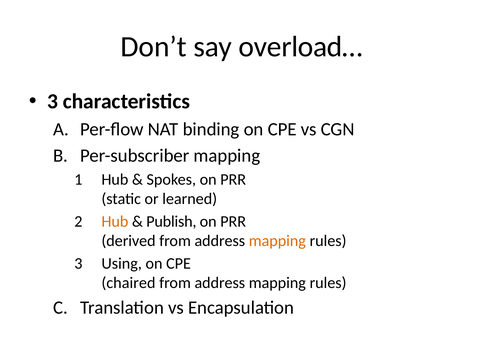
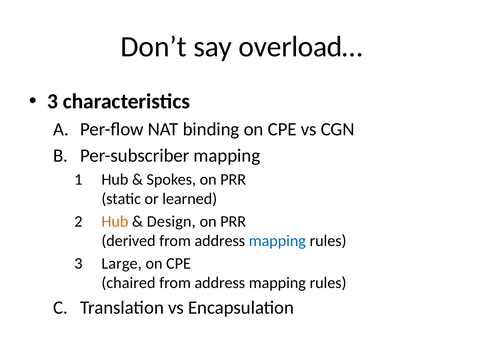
Publish: Publish -> Design (171, 221)
mapping colour: orange -> blue (277, 240)
Using: Using -> Large (122, 263)
